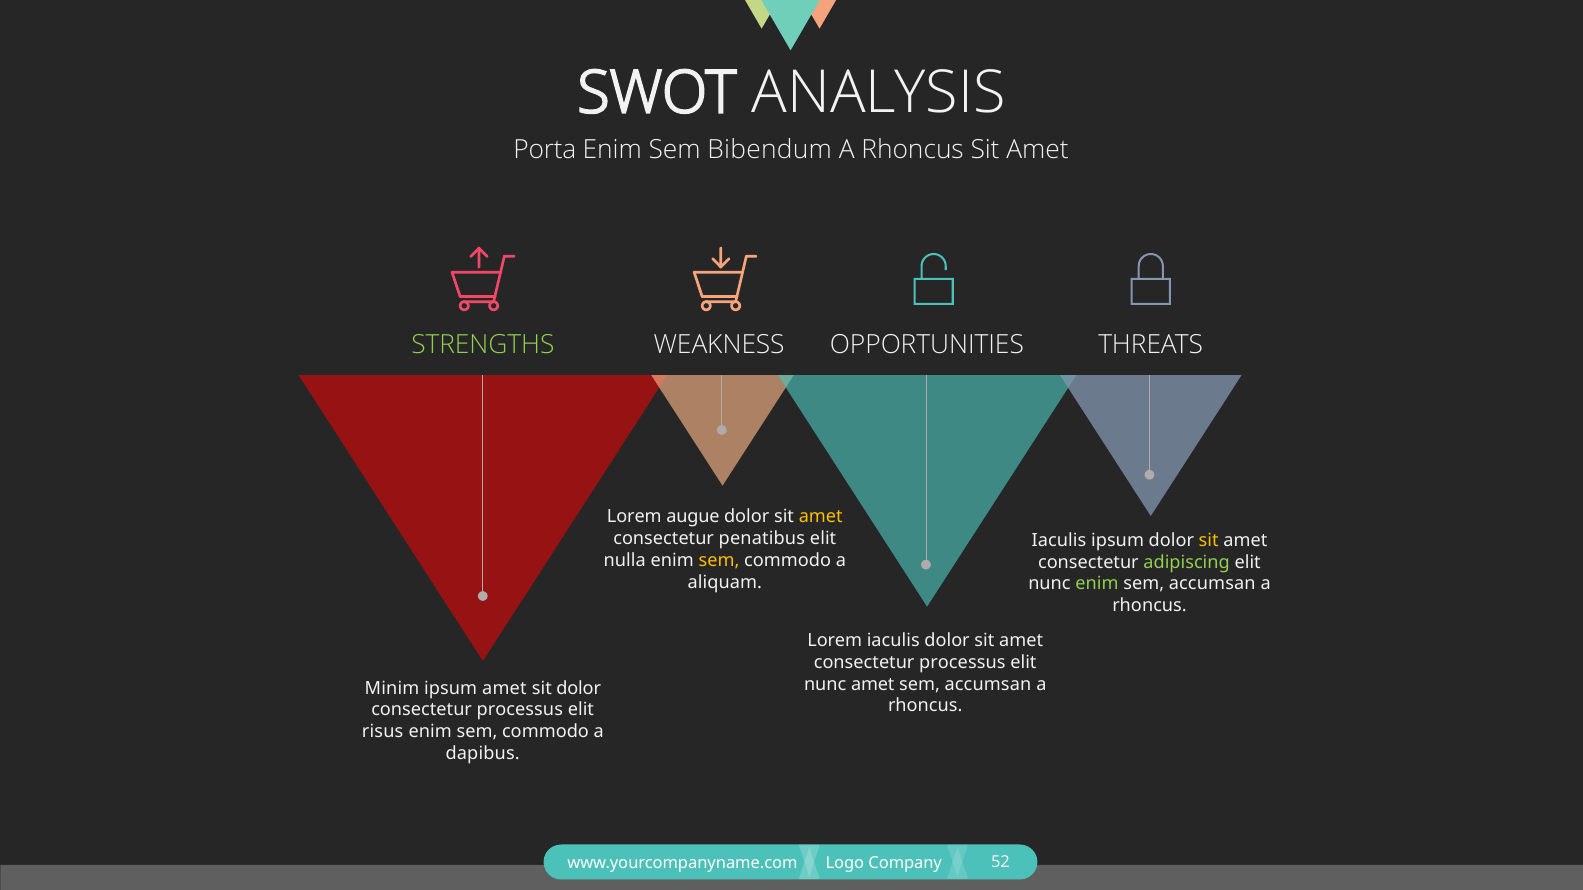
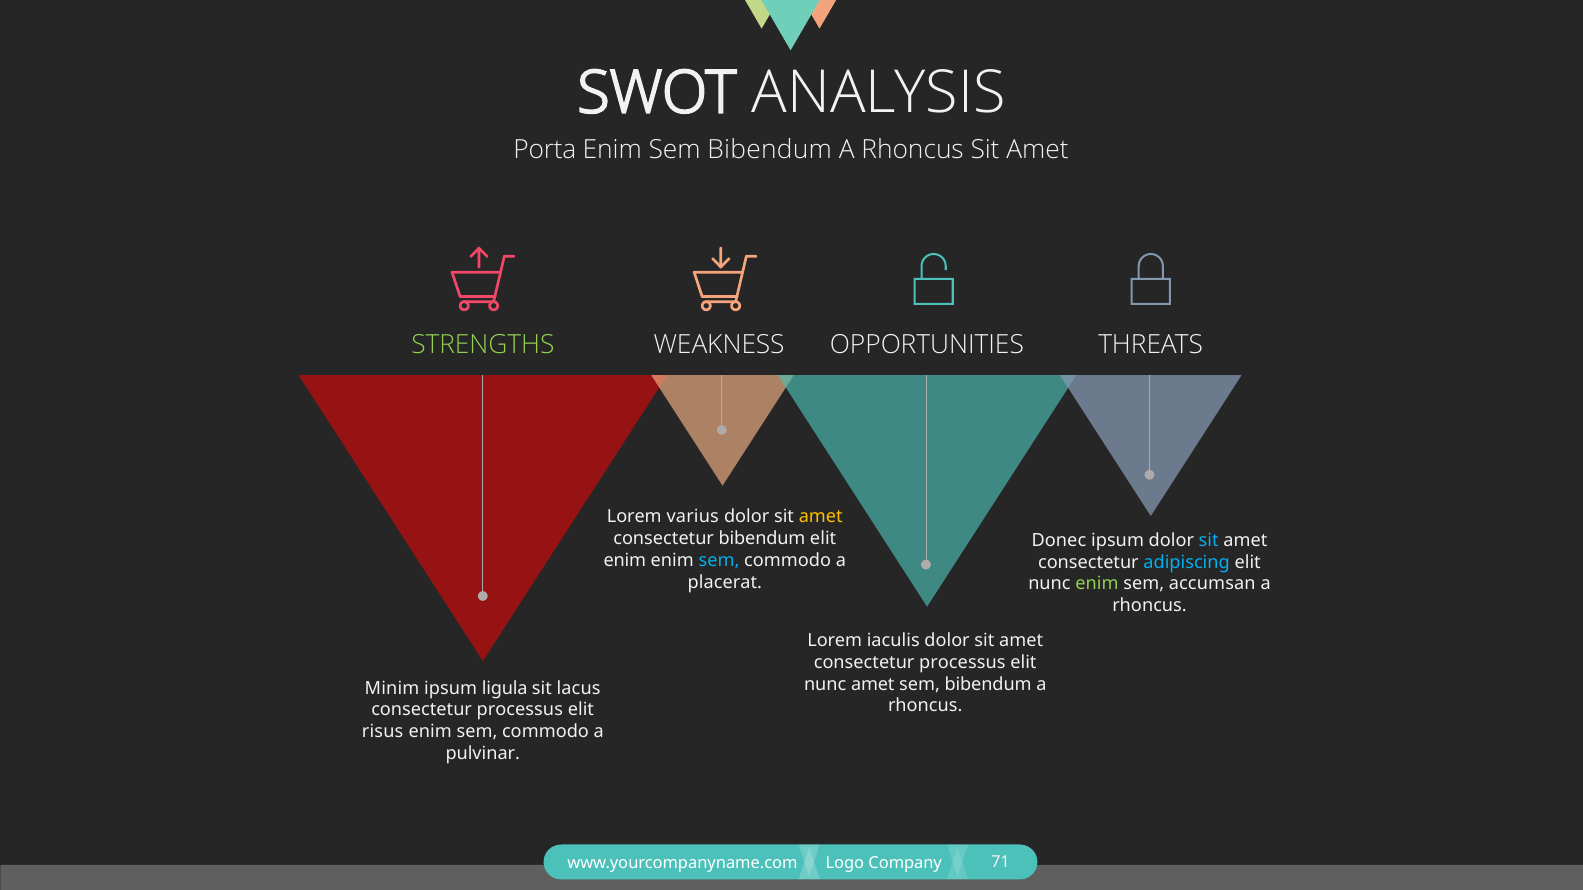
augue: augue -> varius (693, 517)
consectetur penatibus: penatibus -> bibendum (762, 539)
Iaculis: Iaculis -> Donec (1059, 541)
sit colour: yellow -> light blue (1209, 541)
nulla: nulla -> enim (625, 561)
sem colour: yellow -> light blue (719, 561)
adipiscing colour: light green -> light blue (1187, 562)
aliquam: aliquam -> placerat (725, 582)
accumsan: accumsan -> bibendum (988, 684)
ipsum amet: amet -> ligula (505, 689)
sit dolor: dolor -> lacus (579, 689)
dapibus: dapibus -> pulvinar (483, 754)
52: 52 -> 71 (1000, 862)
